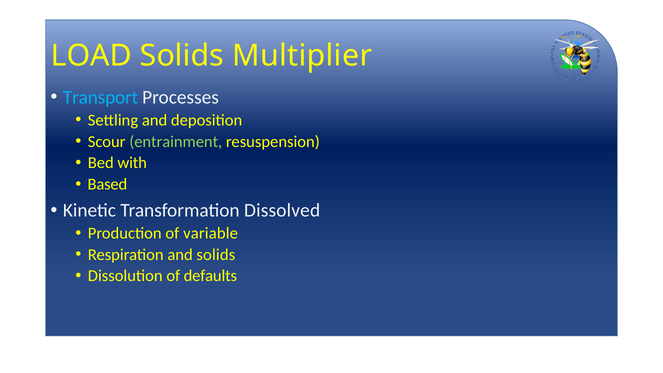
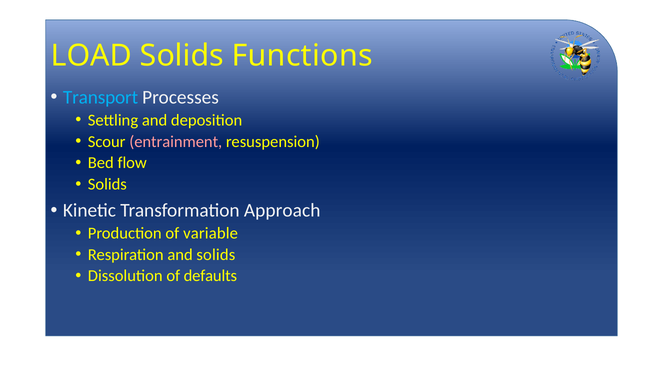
Multiplier: Multiplier -> Functions (302, 56)
entrainment colour: light green -> pink (176, 142)
with: with -> flow (132, 163)
Based: Based -> Solids (107, 184)
Dissolved: Dissolved -> Approach (282, 210)
